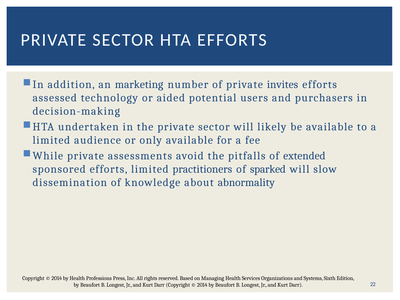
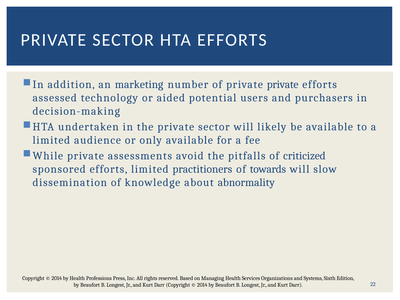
private invites: invites -> private (283, 85)
extended: extended -> criticized (304, 156)
sparked: sparked -> towards (268, 169)
